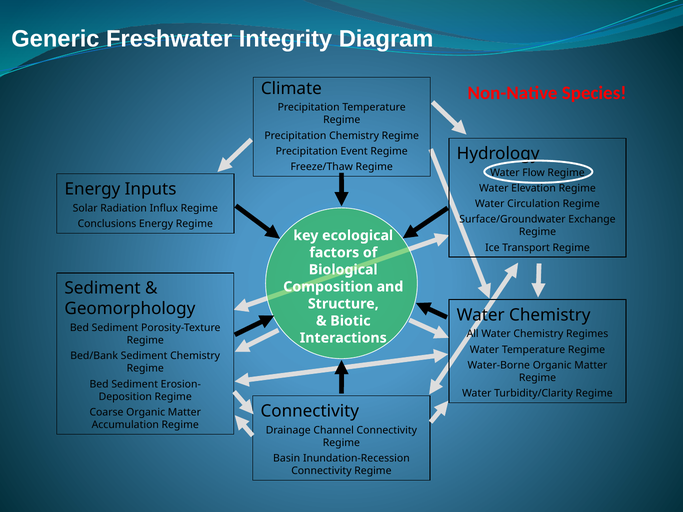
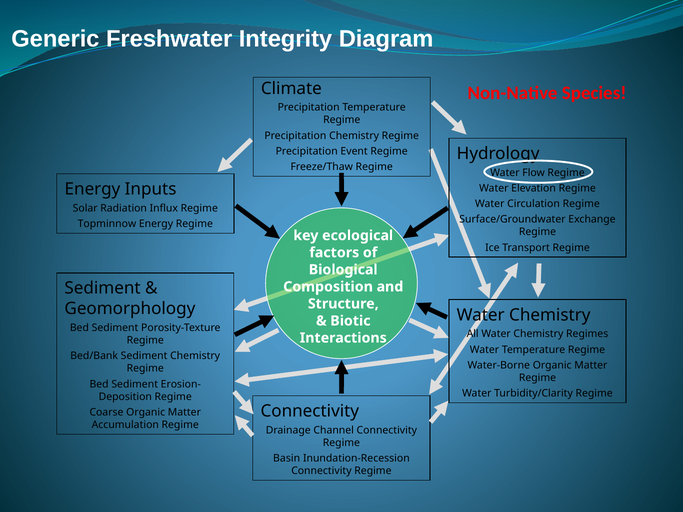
Conclusions: Conclusions -> Topminnow (107, 224)
